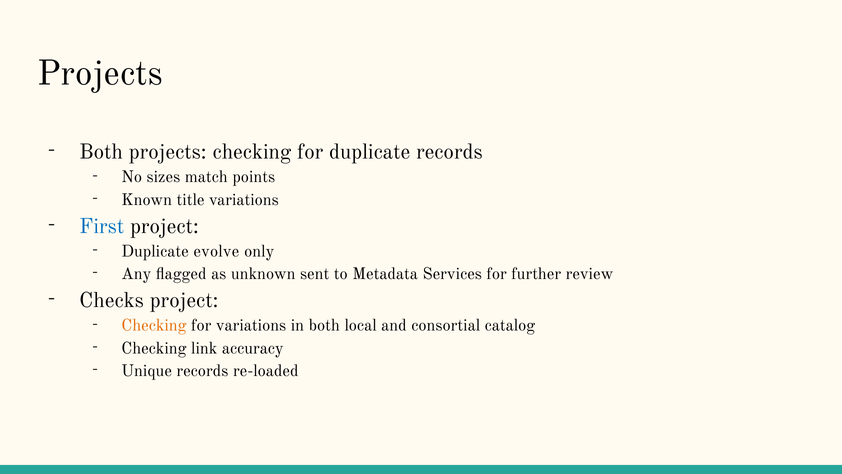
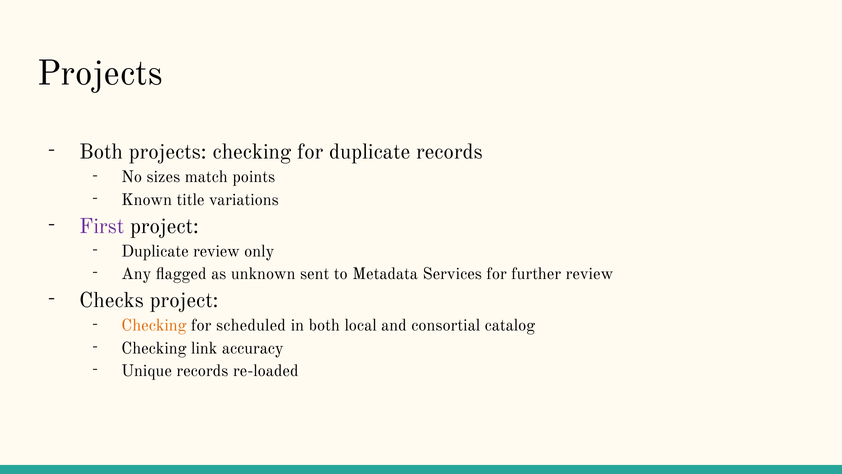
First colour: blue -> purple (102, 226)
Duplicate evolve: evolve -> review (217, 251)
for variations: variations -> scheduled (251, 325)
